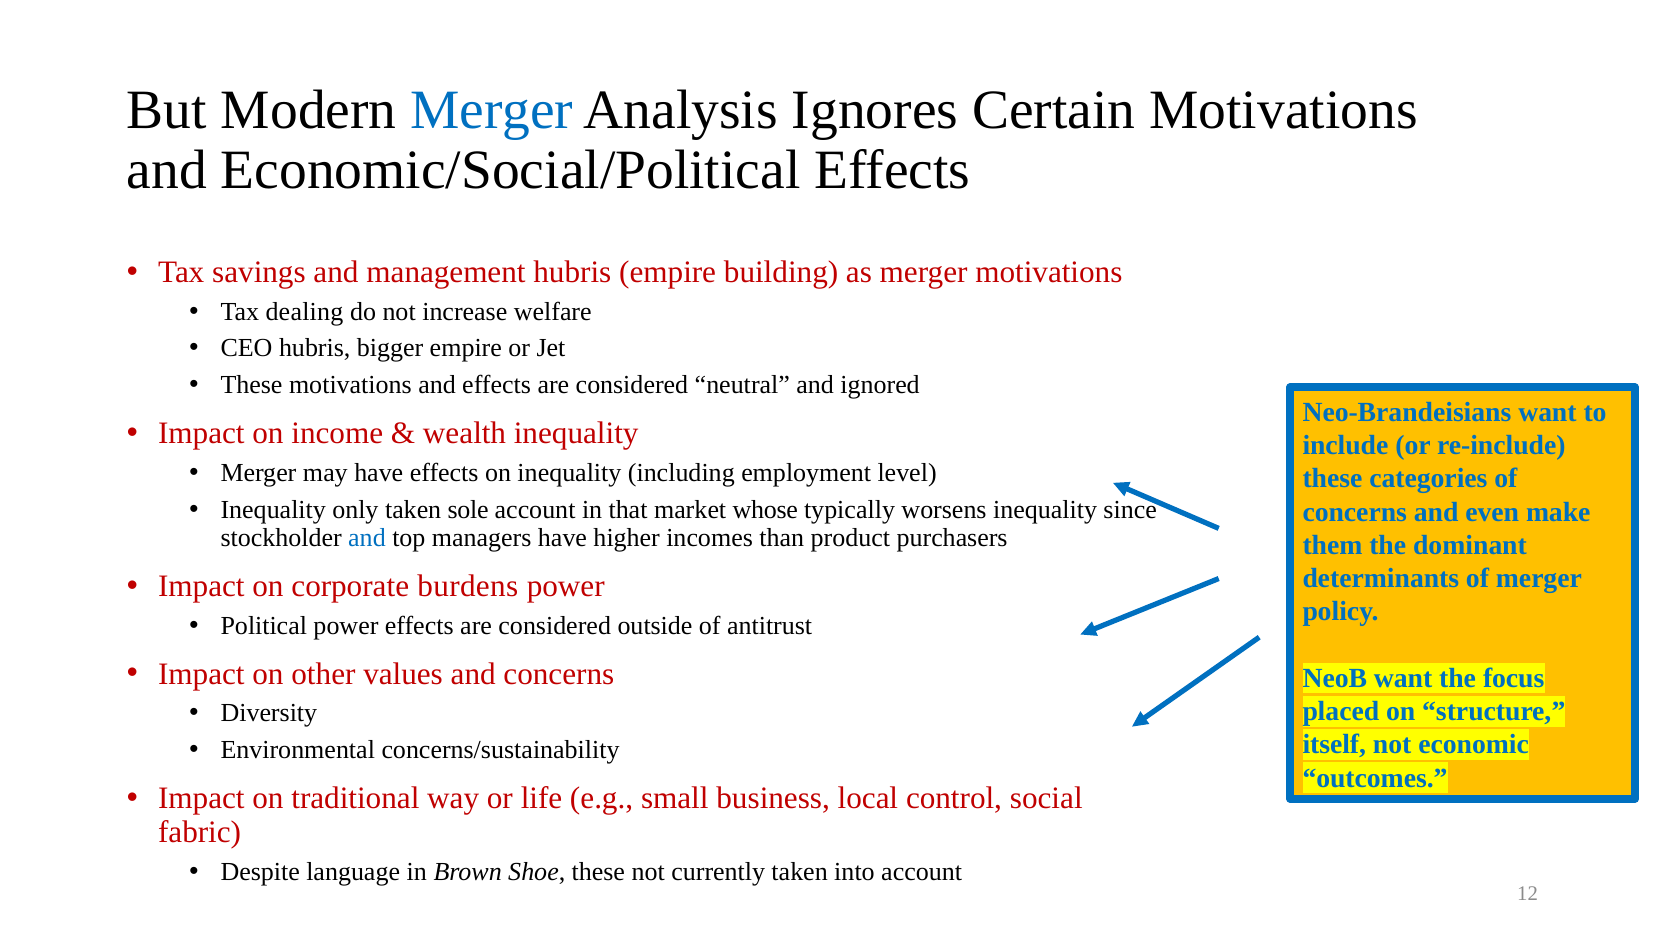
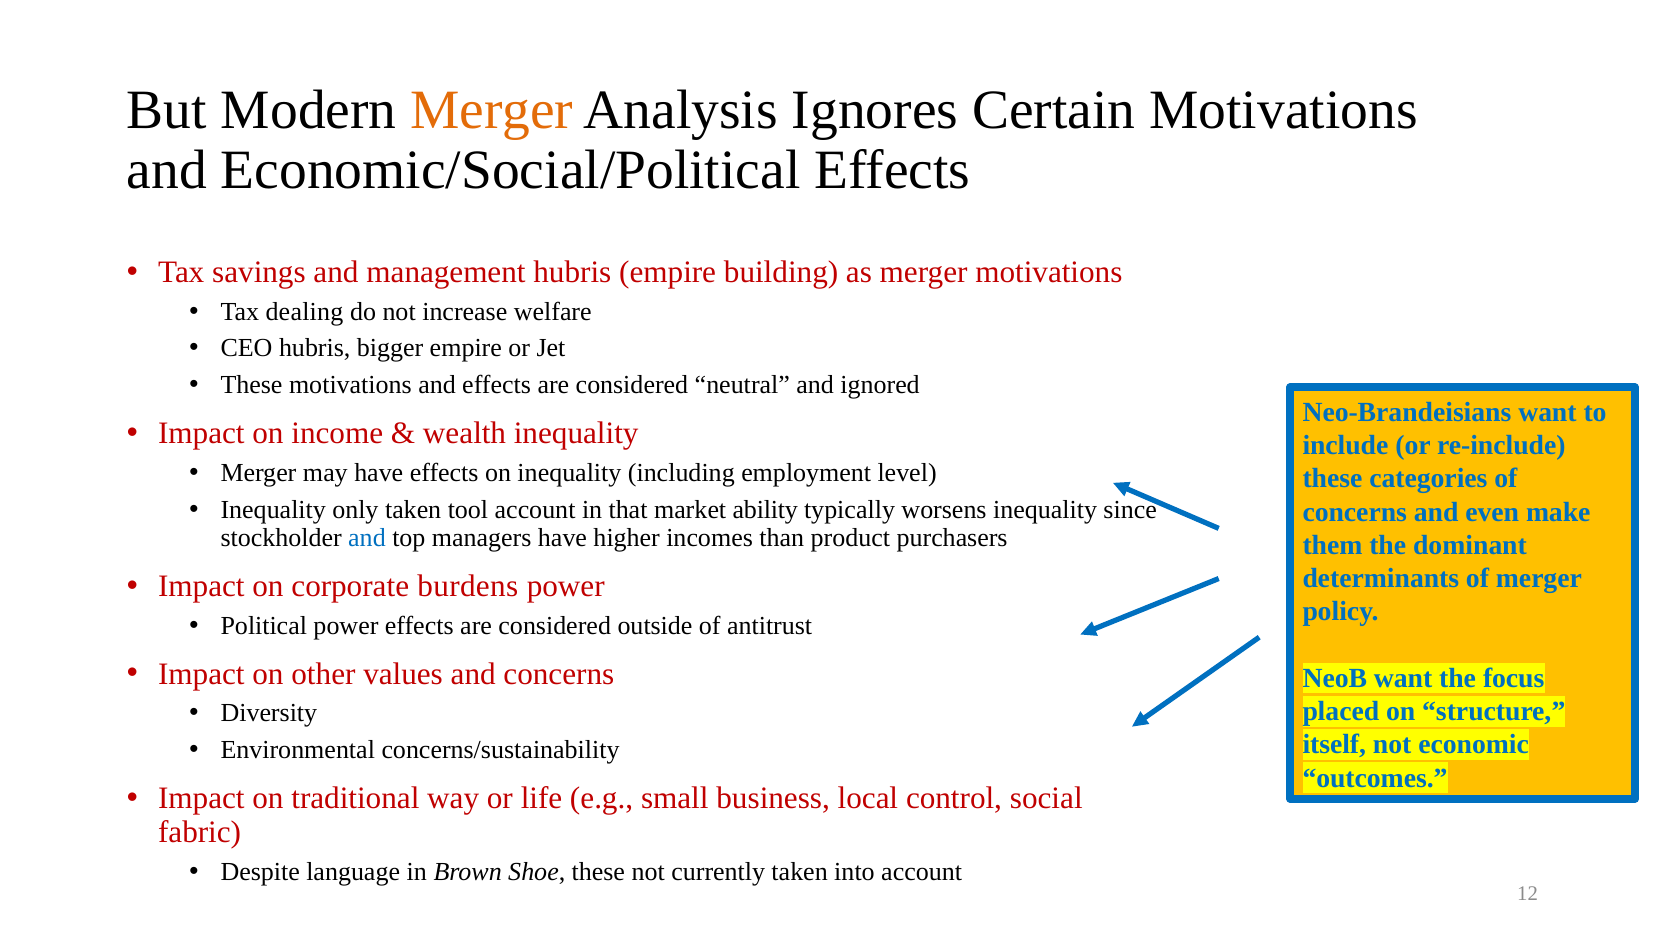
Merger colour: blue -> orange (492, 110)
sole: sole -> tool (468, 510)
whose: whose -> ability (765, 510)
